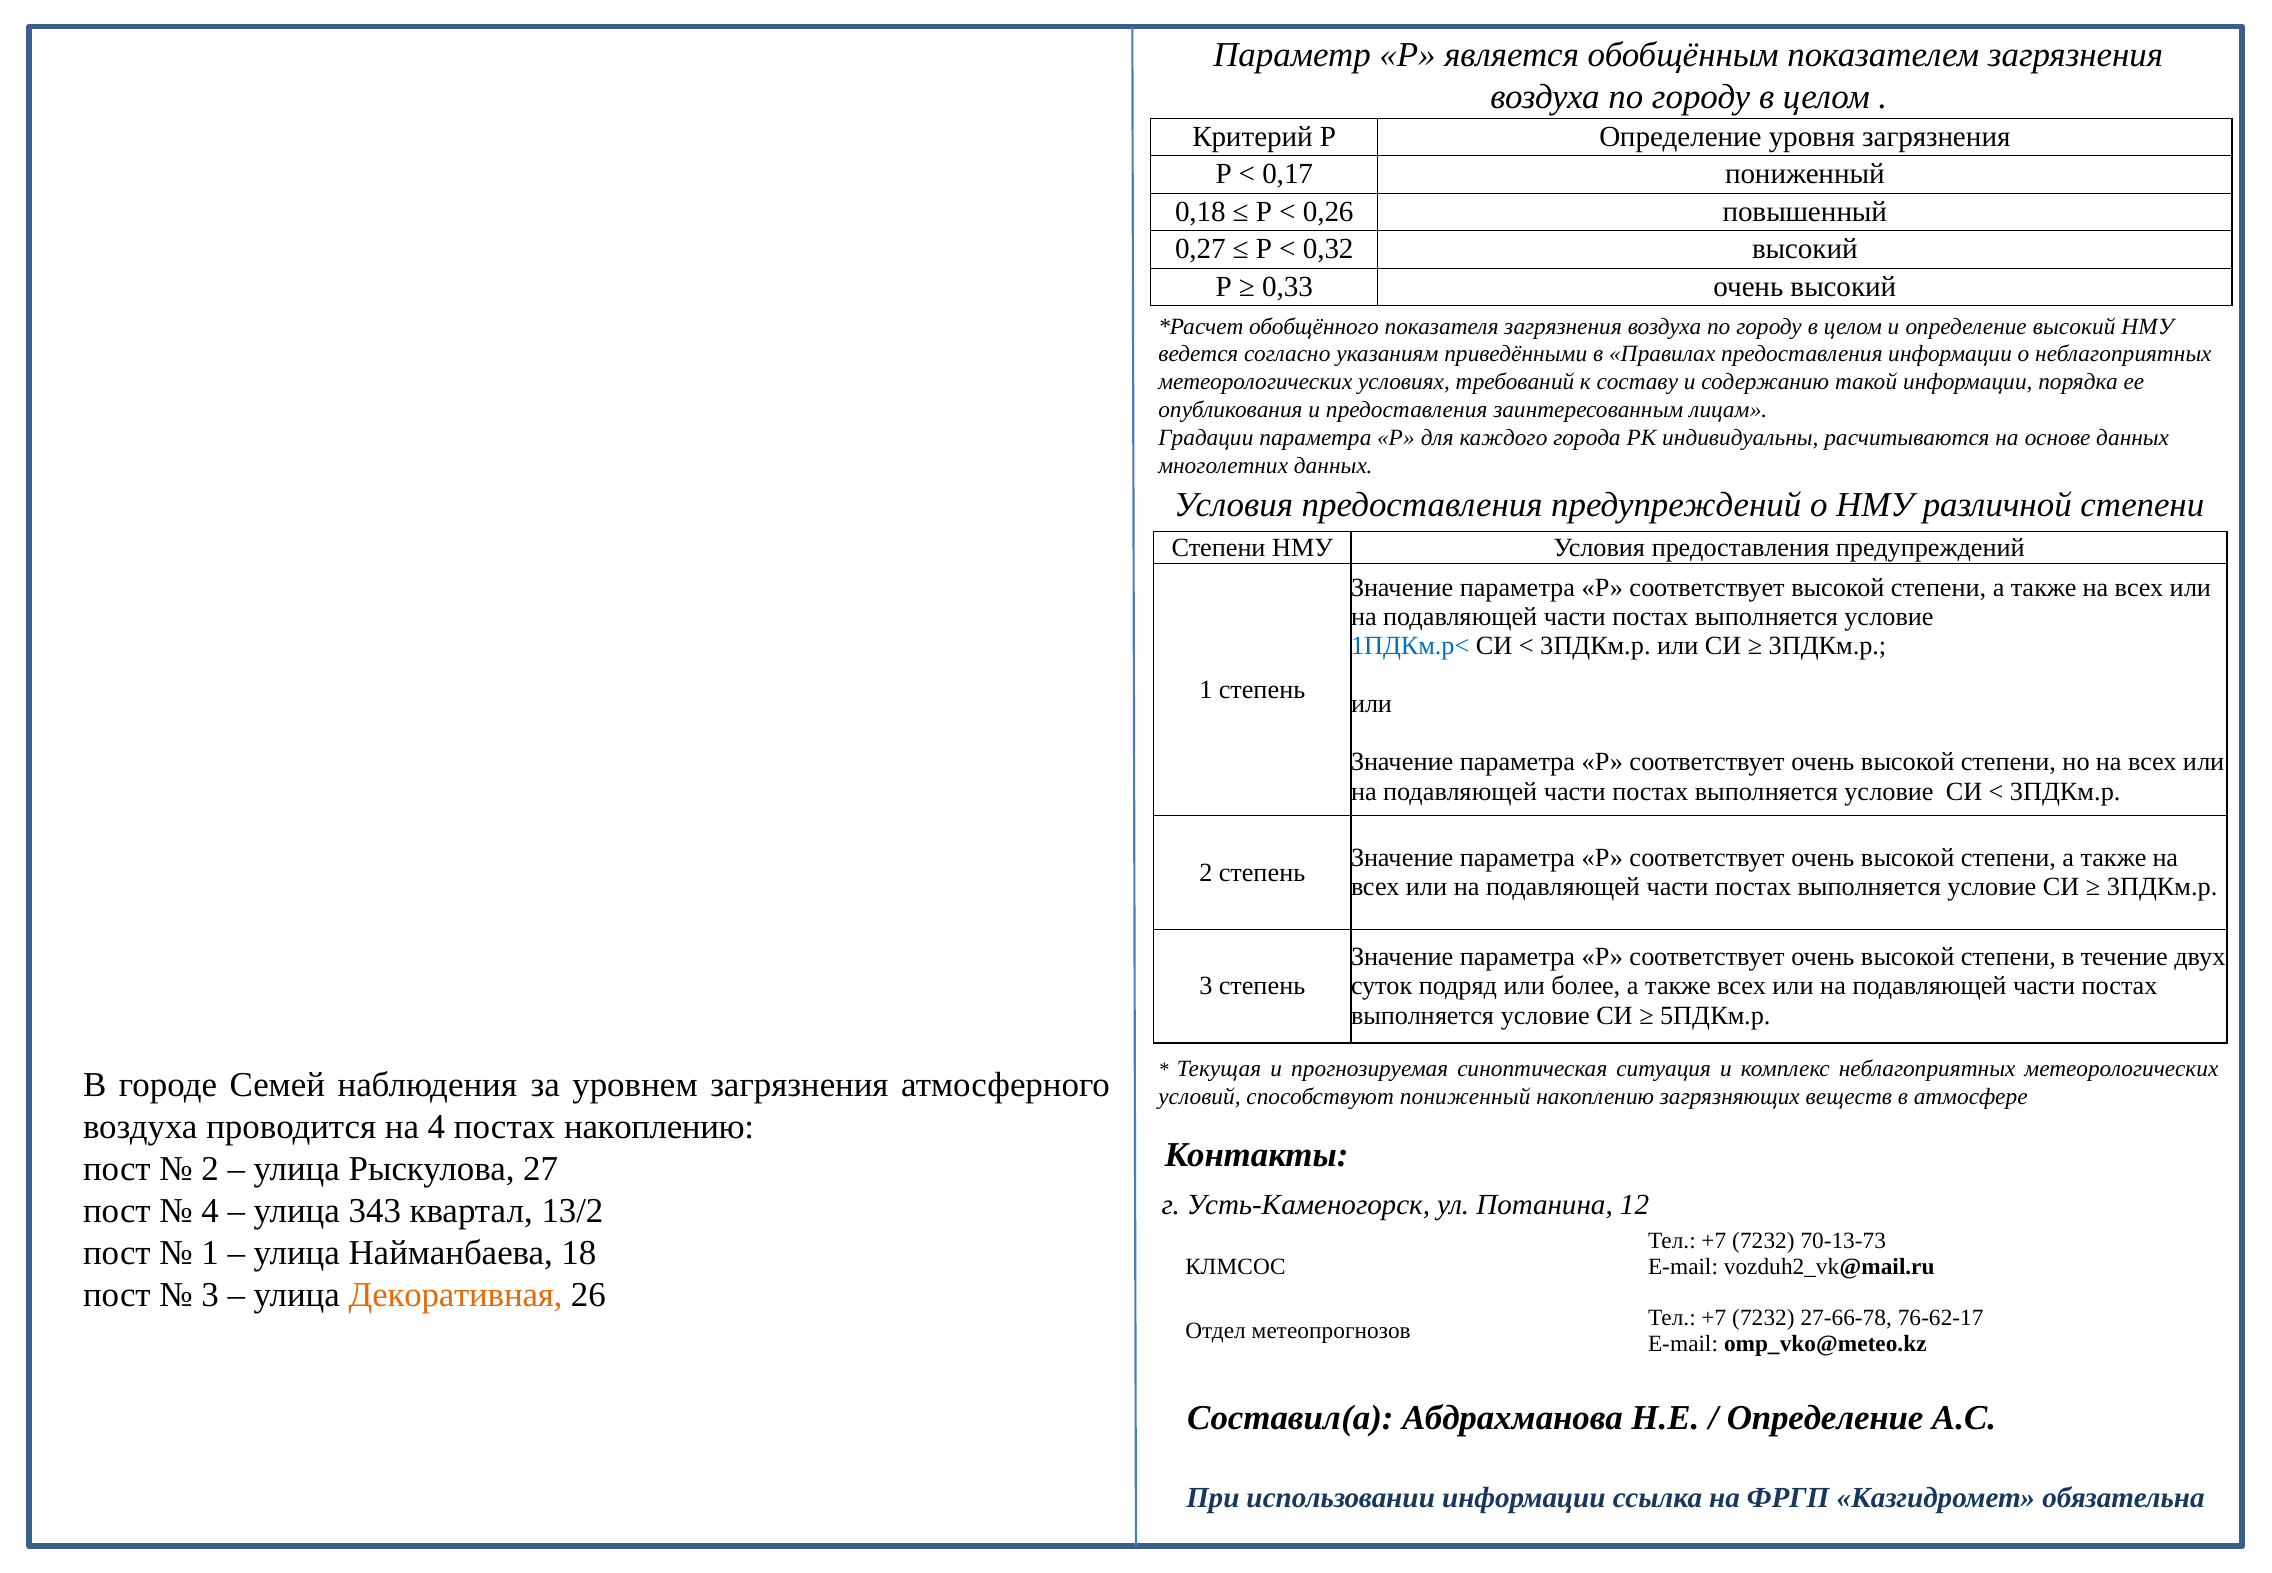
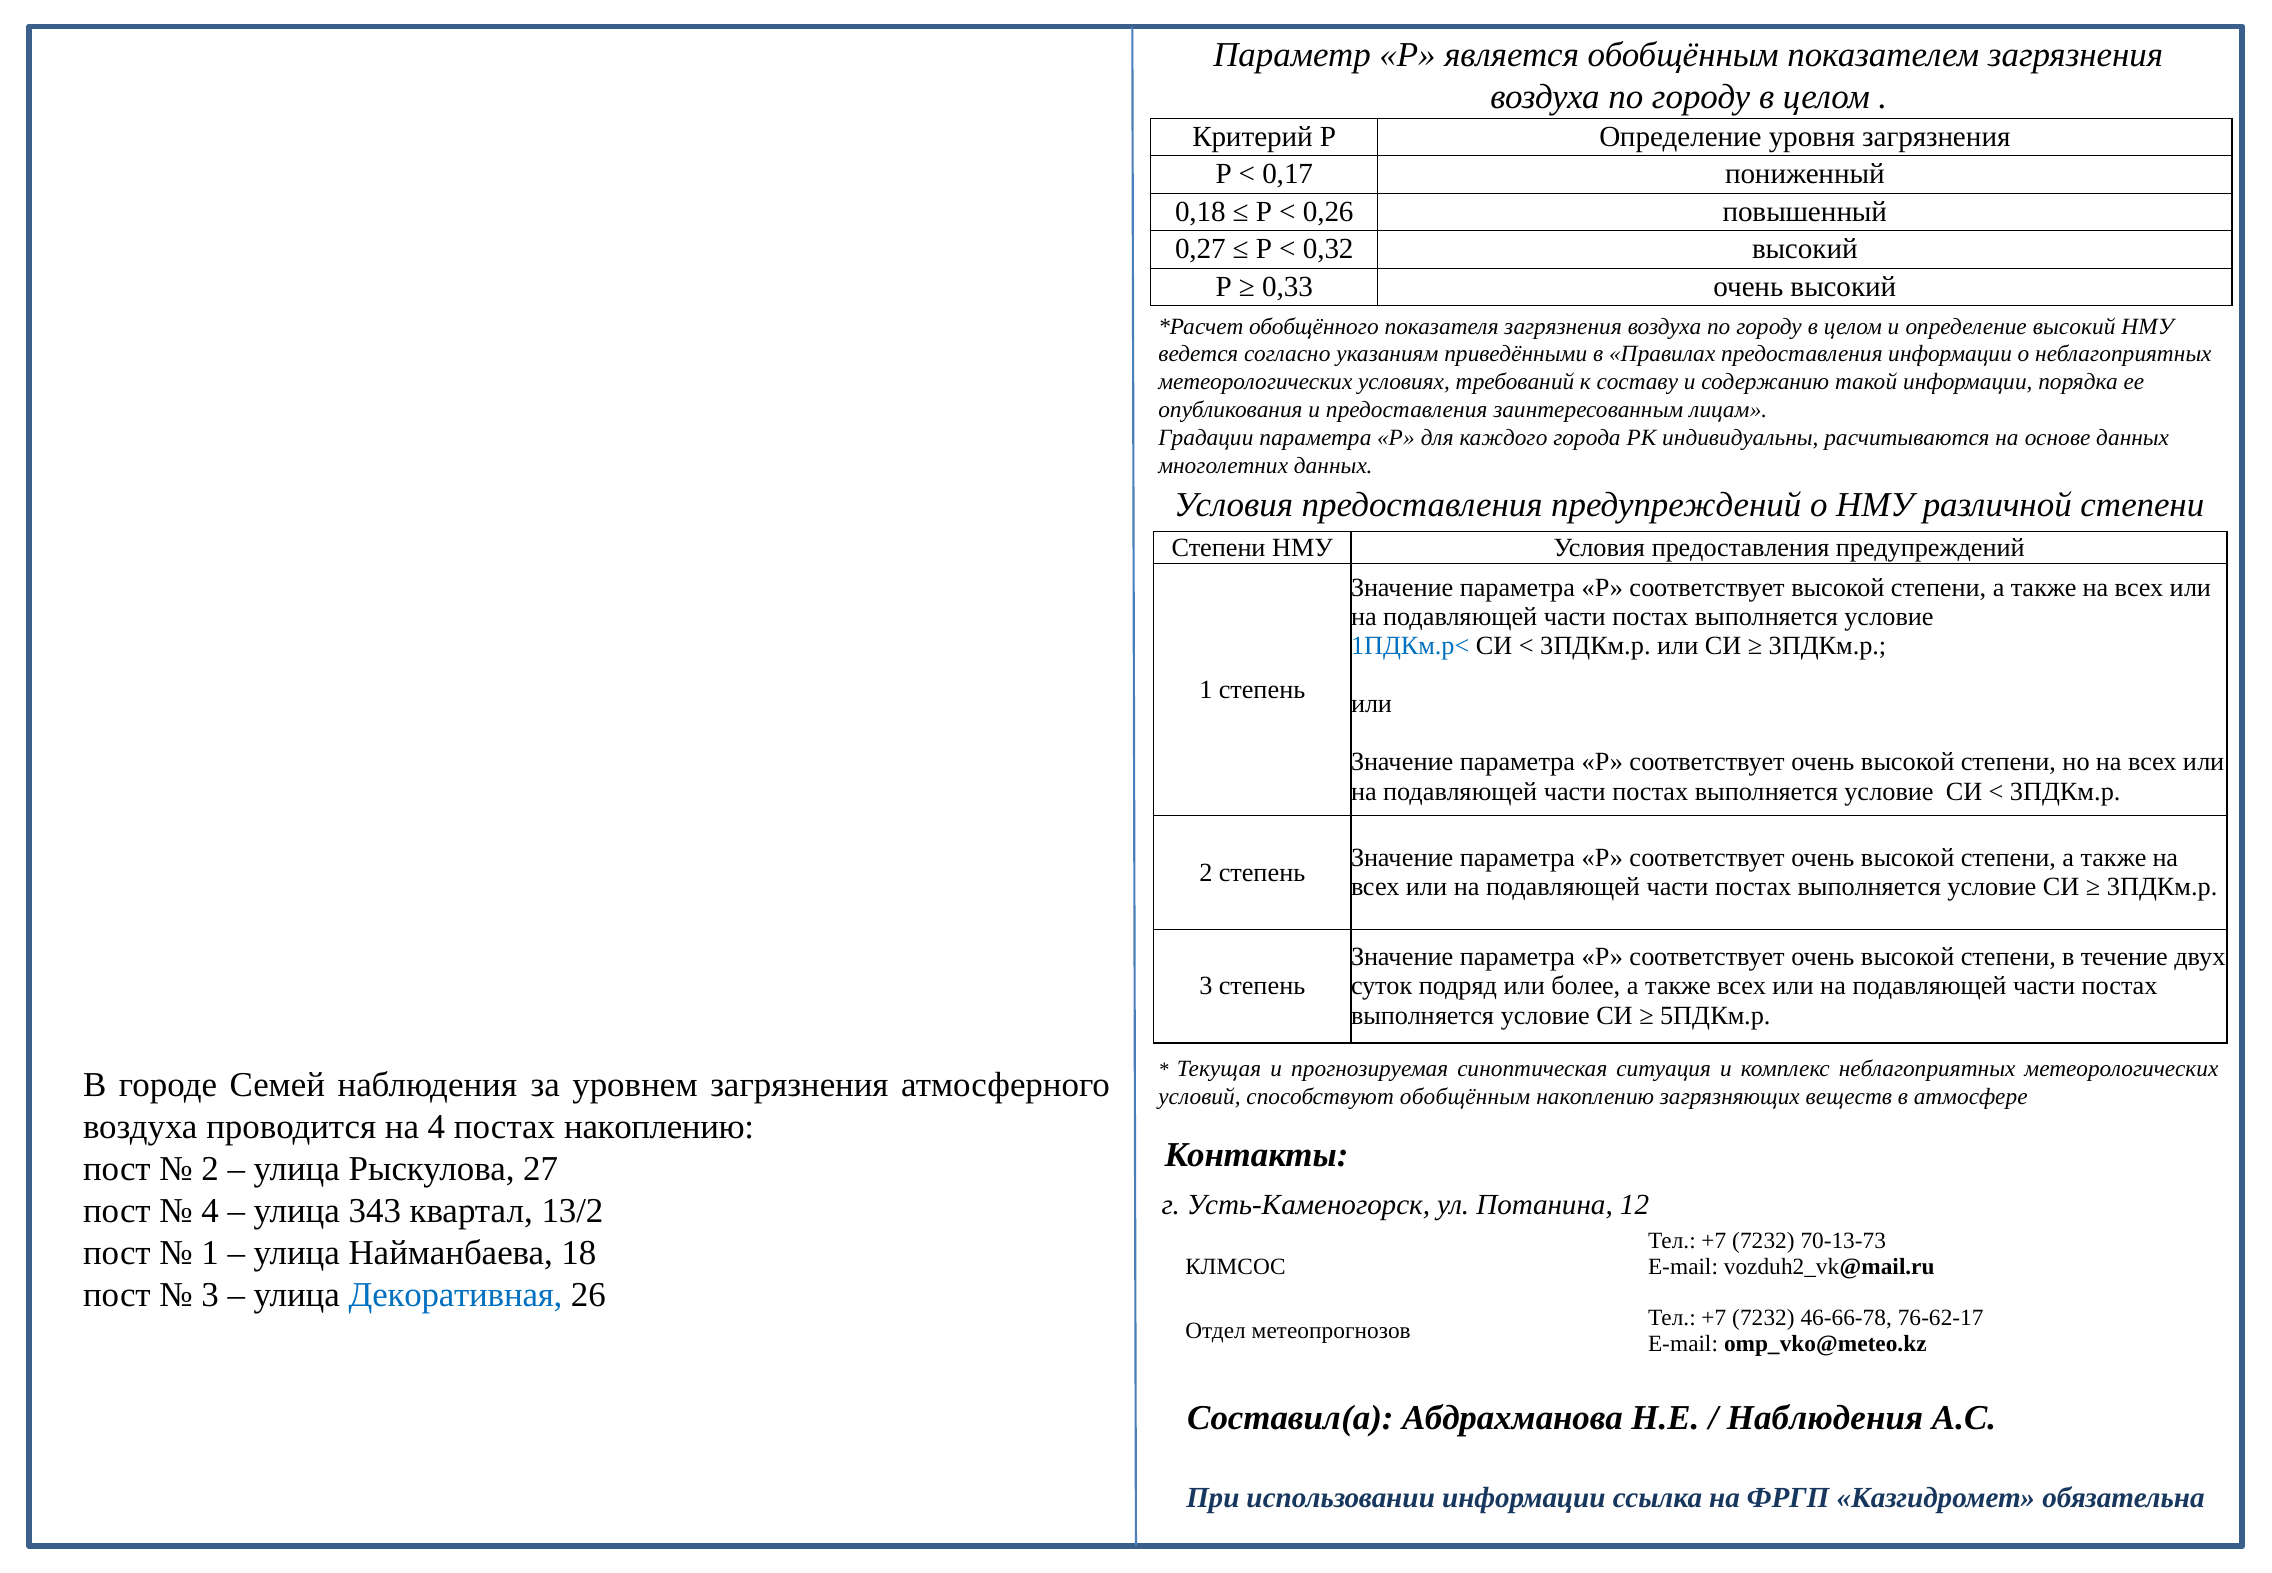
способствуют пониженный: пониженный -> обобщённым (1465, 1097)
Декоративная colour: orange -> blue (456, 1294)
27-66-78: 27-66-78 -> 46-66-78 (1846, 1318)
Определение: Определение -> Наблюдения (1825, 1417)
